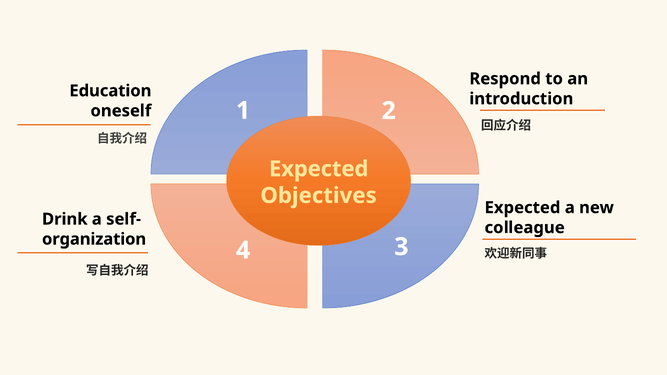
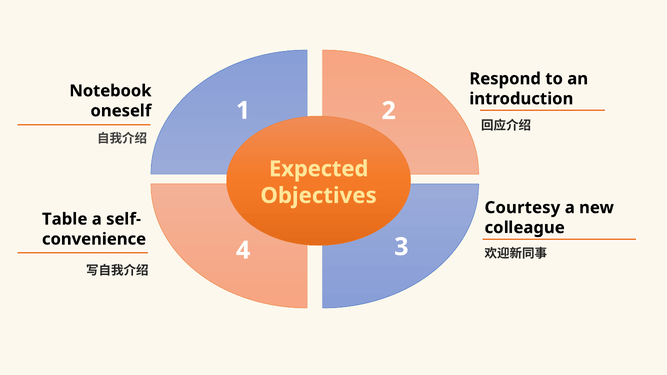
Education: Education -> Notebook (110, 91)
Expected: Expected -> Courtesy (522, 208)
Drink: Drink -> Table (65, 219)
organization: organization -> convenience (94, 239)
